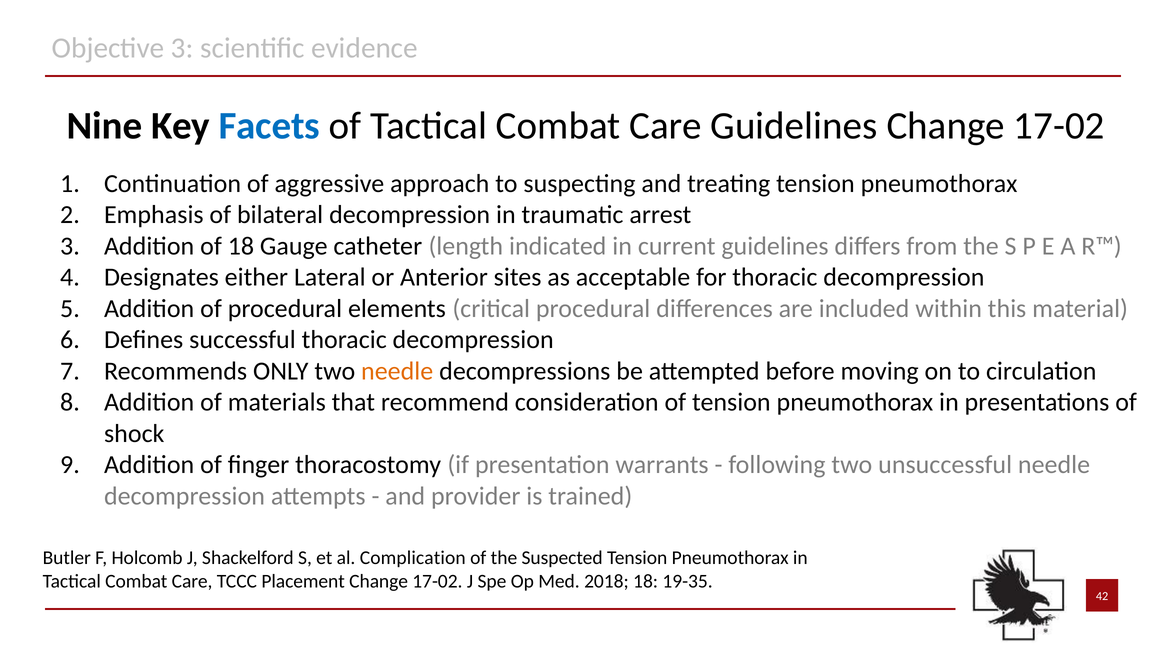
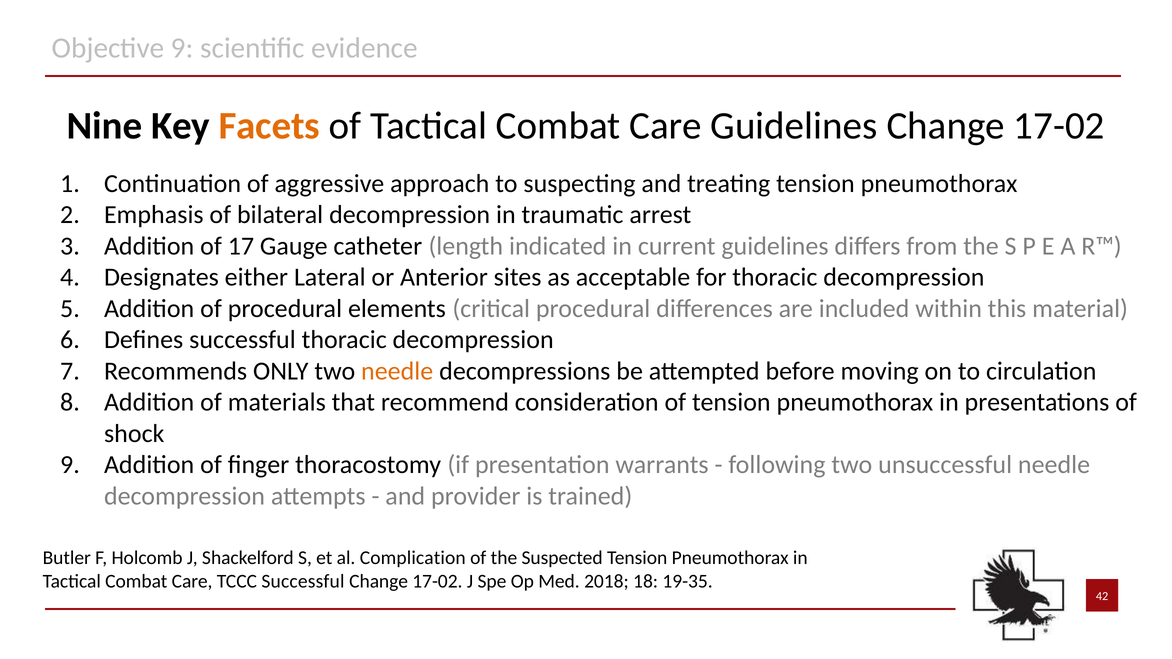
Objective 3: 3 -> 9 (182, 48)
Facets colour: blue -> orange (269, 126)
of 18: 18 -> 17 (241, 246)
TCCC Placement: Placement -> Successful (303, 581)
